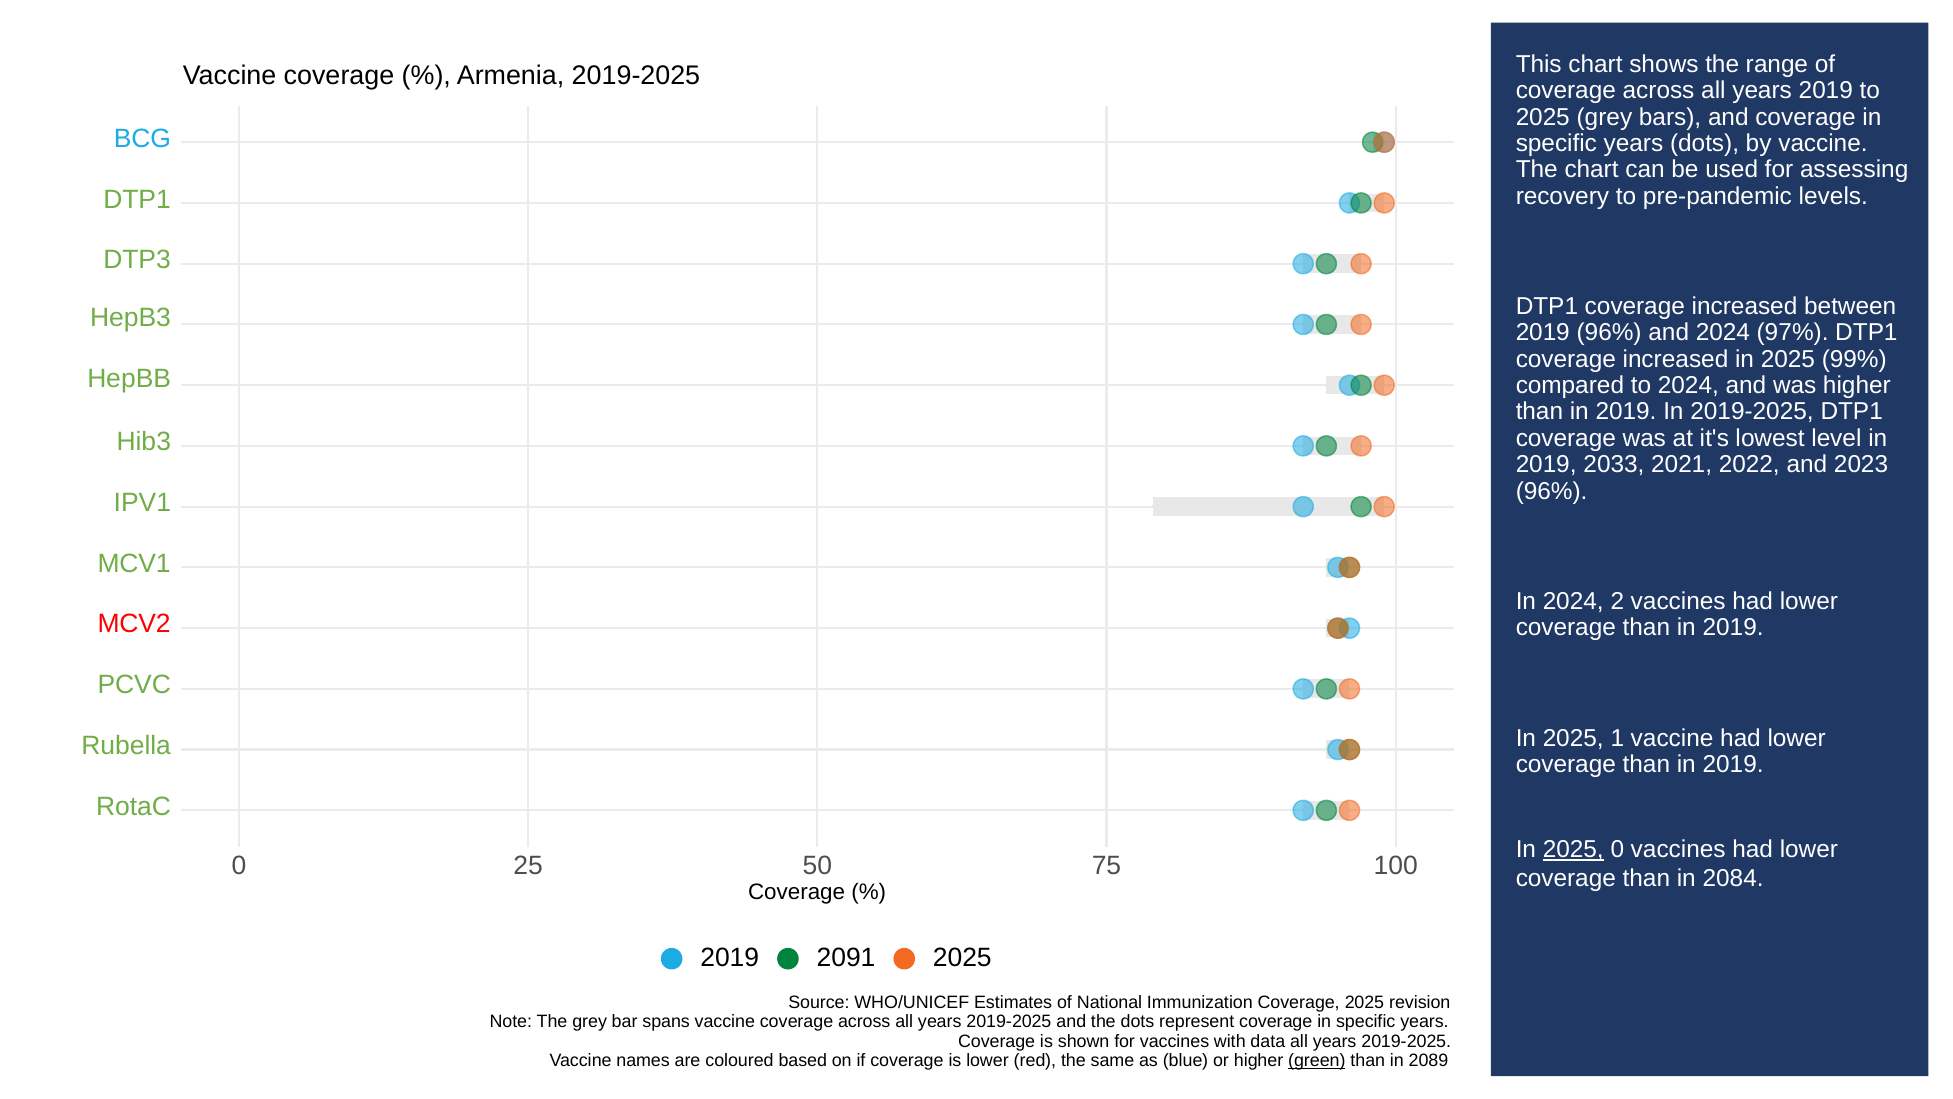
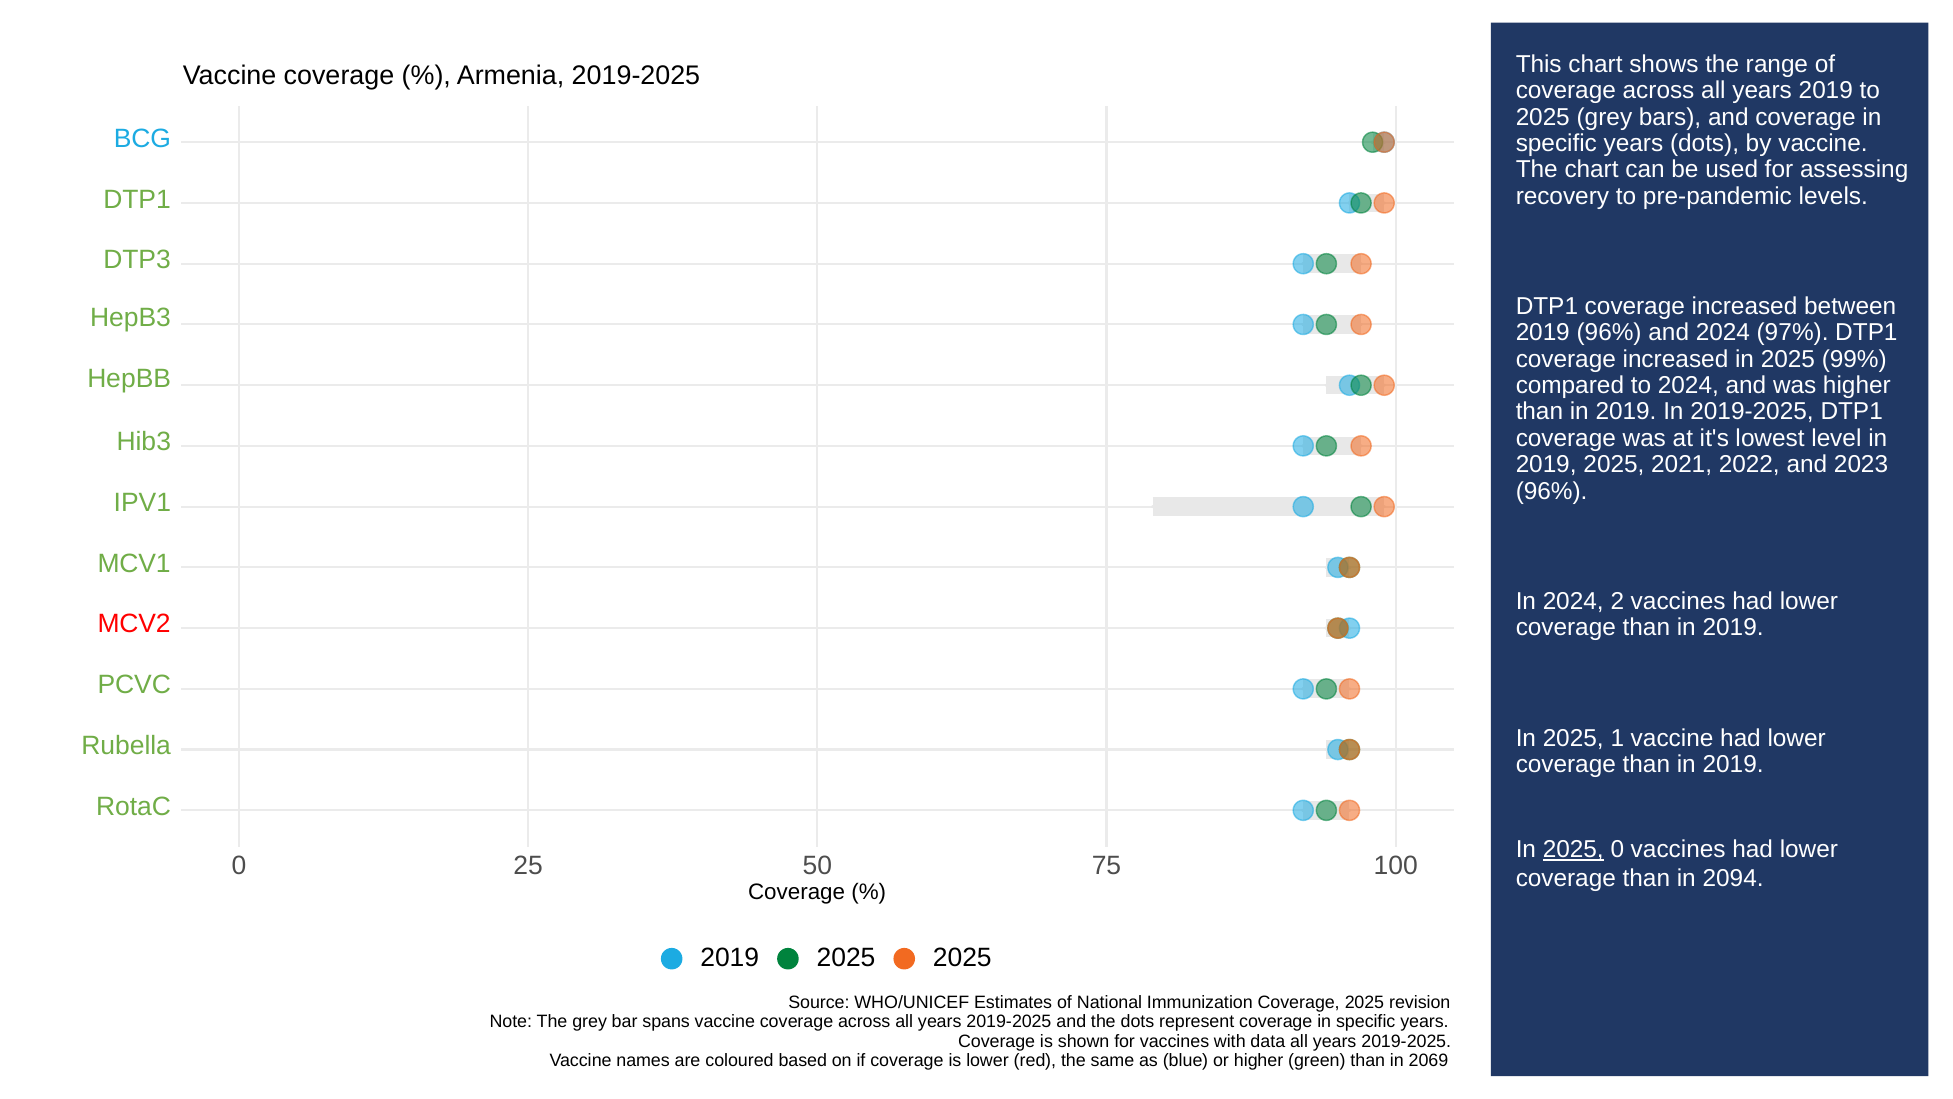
2033: 2033 -> 2025 (1614, 464)
2084: 2084 -> 2094 (1733, 878)
2091: 2091 -> 2025 (846, 957)
green underline: present -> none (1317, 1060)
2089: 2089 -> 2069 (1428, 1060)
